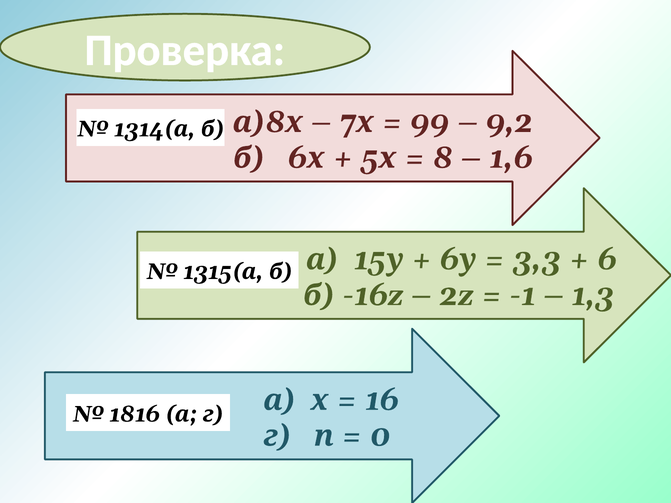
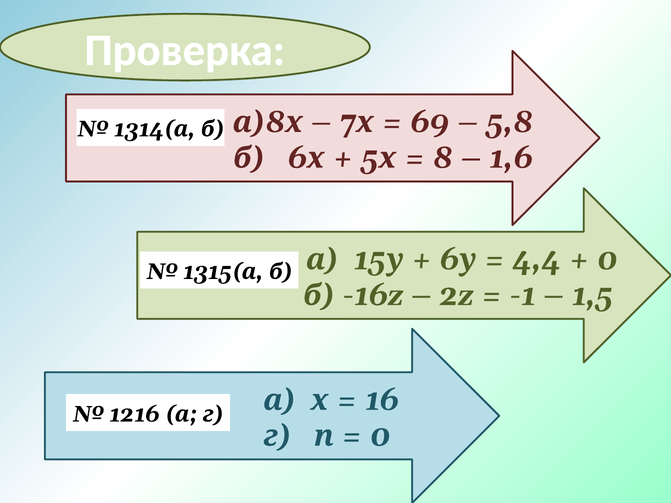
99: 99 -> 69 (430, 122)
9,2: 9,2 -> 5,8 (509, 122)
3,3: 3,3 -> 4,4 (537, 260)
6: 6 -> 0 (607, 260)
1,3: 1,3 -> 1,5 (592, 295)
1816: 1816 -> 1216 (134, 414)
